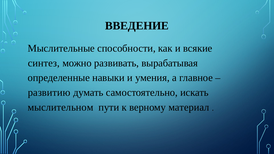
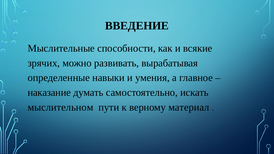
синтез: синтез -> зрячих (44, 63)
развитию: развитию -> наказание (49, 93)
